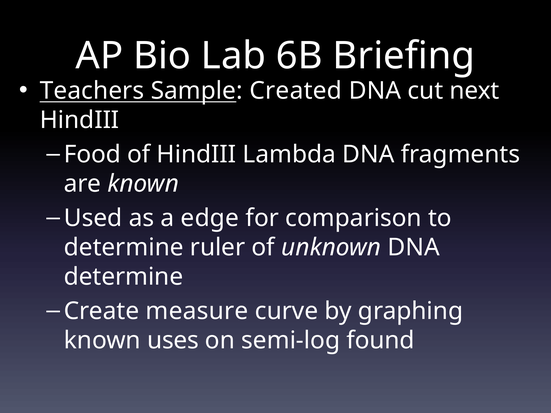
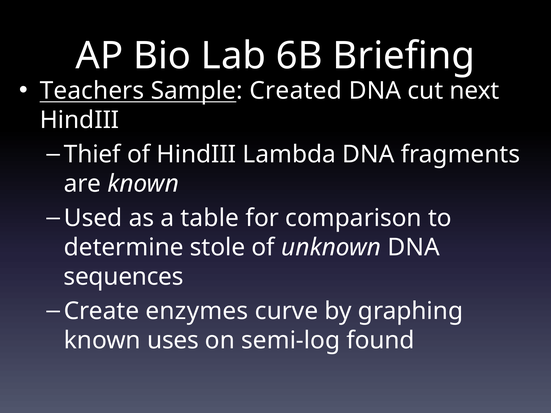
Food: Food -> Thief (92, 154)
edge: edge -> table (210, 218)
ruler: ruler -> stole (218, 248)
determine: determine -> sequences (124, 277)
measure: measure -> enzymes (197, 311)
